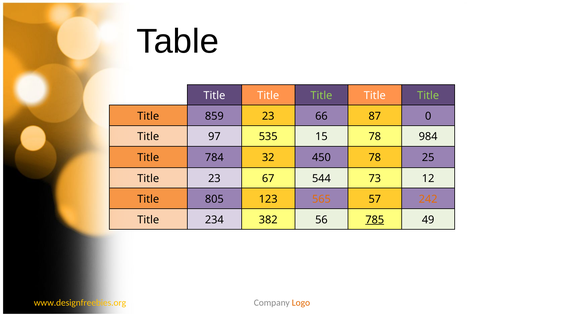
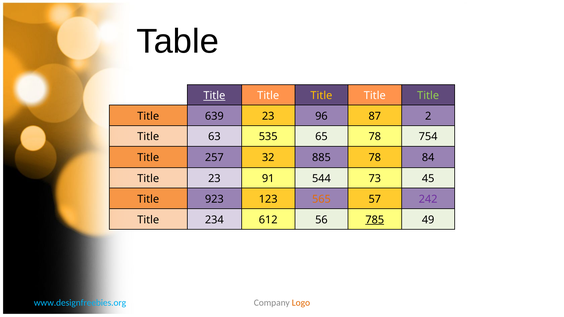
Title underline: none -> present (214, 96)
Title colour: light green -> yellow (321, 96)
859: 859 -> 639 (214, 116)
66: 66 -> 96 (321, 116)
0: 0 -> 2 (428, 116)
97: 97 -> 63 (214, 137)
15: 15 -> 65 (321, 137)
984: 984 -> 754 (428, 137)
784: 784 -> 257 (214, 158)
450: 450 -> 885 (321, 158)
25: 25 -> 84 (428, 158)
67: 67 -> 91 (268, 179)
12: 12 -> 45 (428, 179)
805: 805 -> 923 (214, 199)
242 colour: orange -> purple (428, 199)
382: 382 -> 612 (268, 220)
www.designfreebies.org colour: yellow -> light blue (80, 303)
